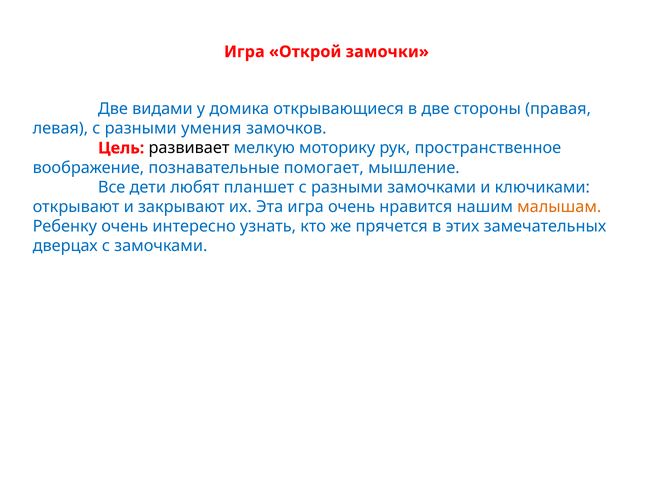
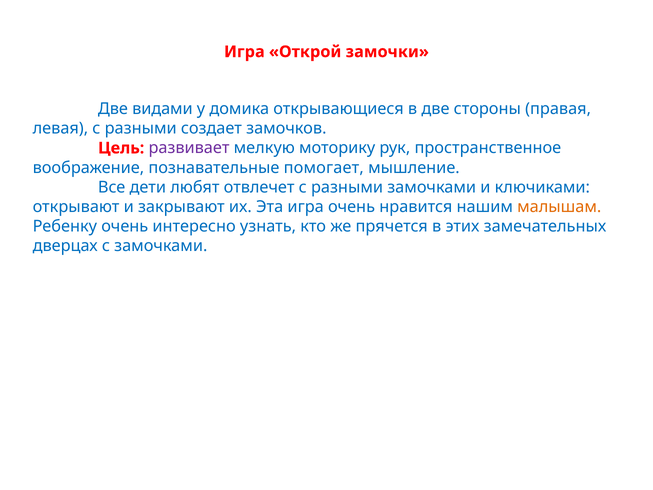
умения: умения -> создает (211, 128)
развивает colour: black -> purple (189, 148)
планшет: планшет -> отвлечет (259, 187)
